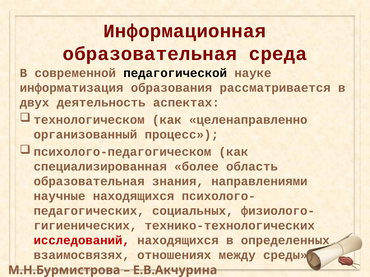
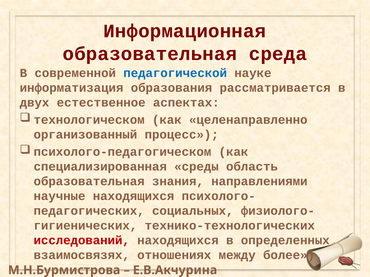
педагогической colour: black -> blue (175, 73)
деятельность: деятельность -> естественное (101, 103)
более: более -> среды (196, 167)
среды: среды -> более (293, 256)
